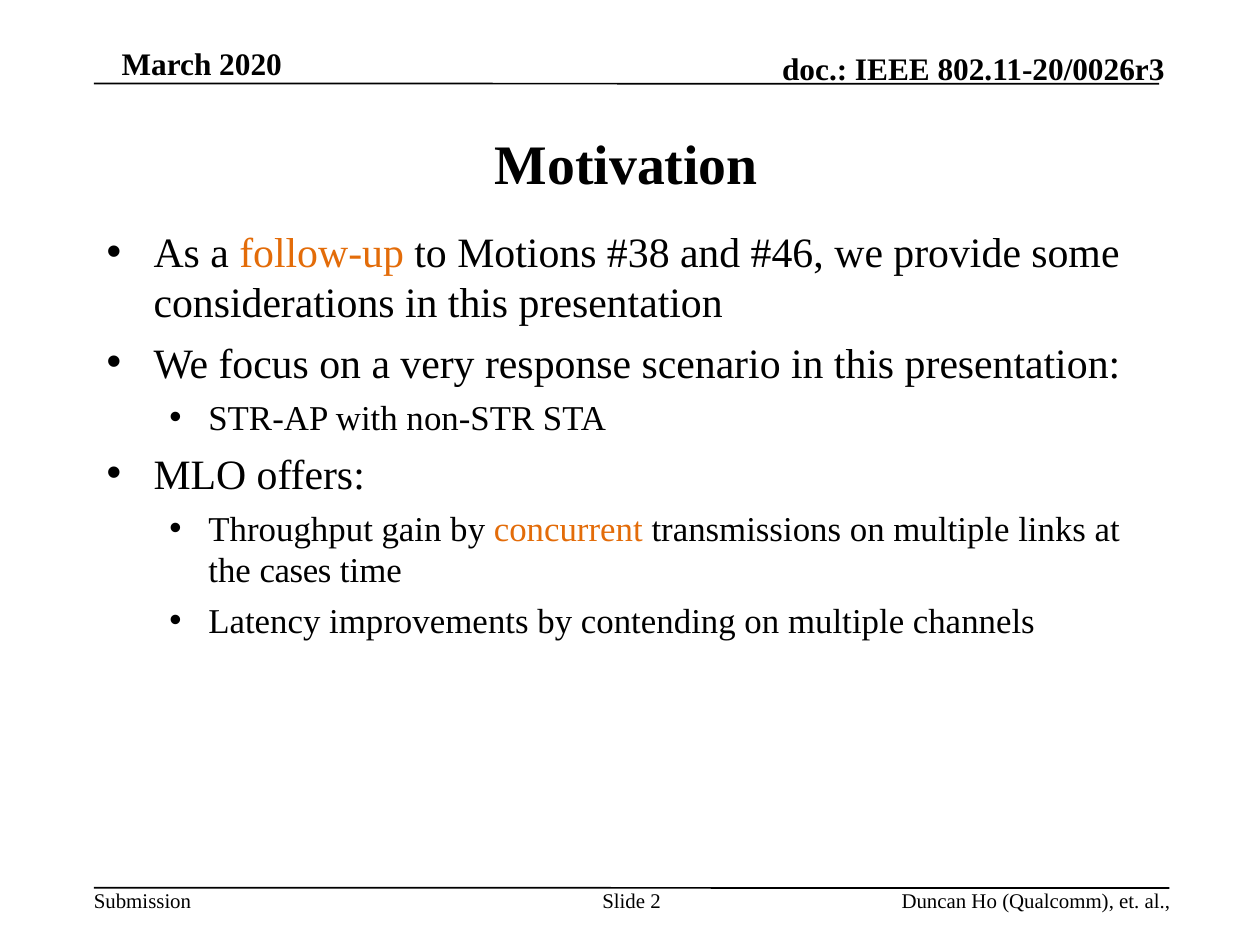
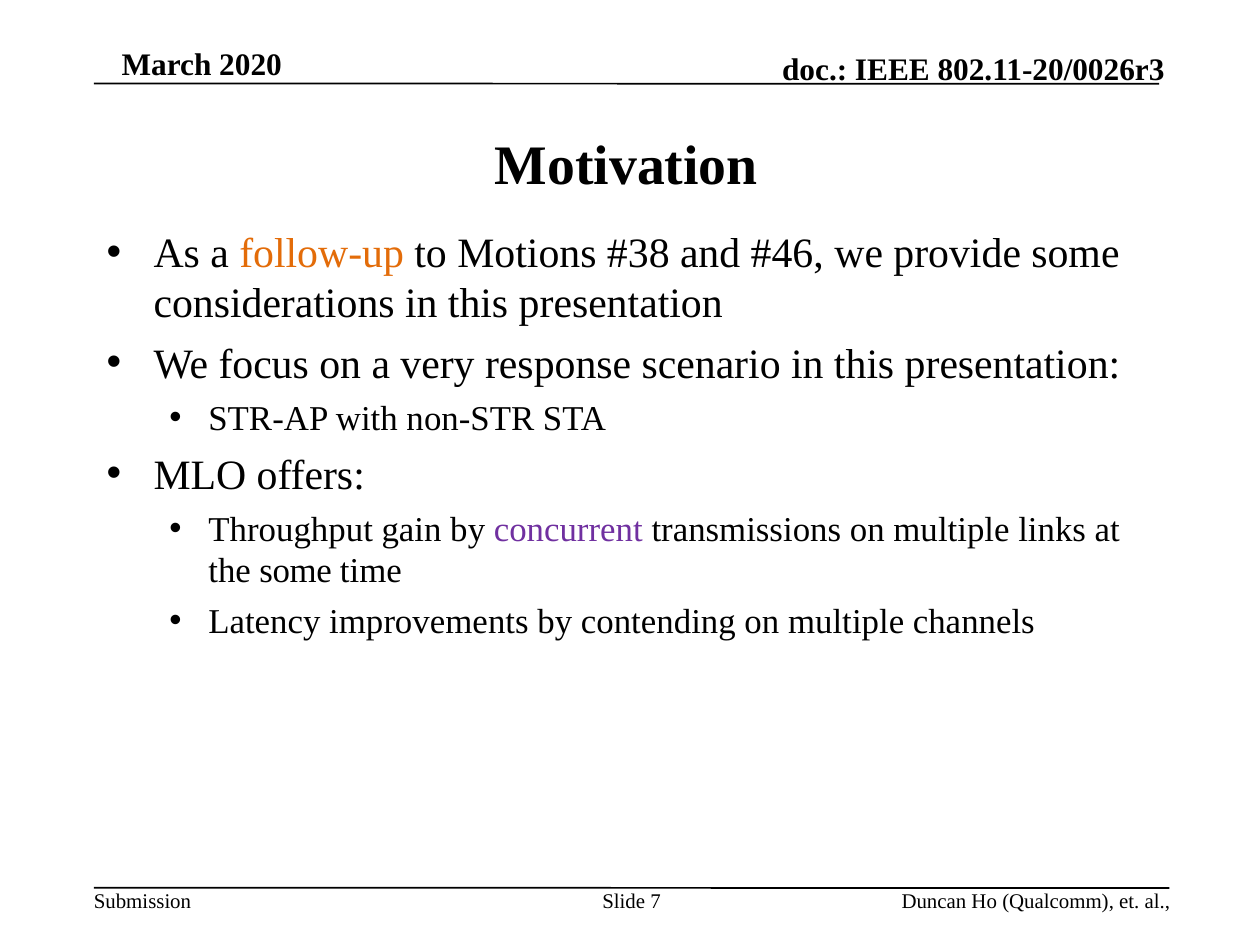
concurrent colour: orange -> purple (568, 529)
the cases: cases -> some (296, 571)
2: 2 -> 7 (656, 901)
